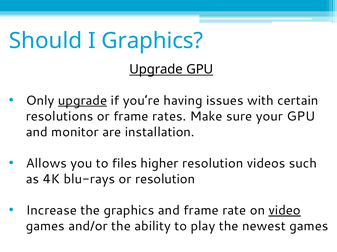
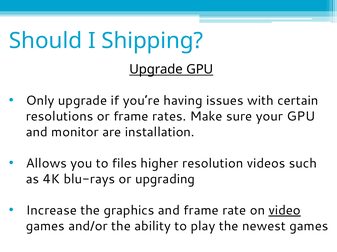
I Graphics: Graphics -> Shipping (152, 41)
upgrade underline: present -> none (83, 101)
or resolution: resolution -> upgrading (165, 180)
